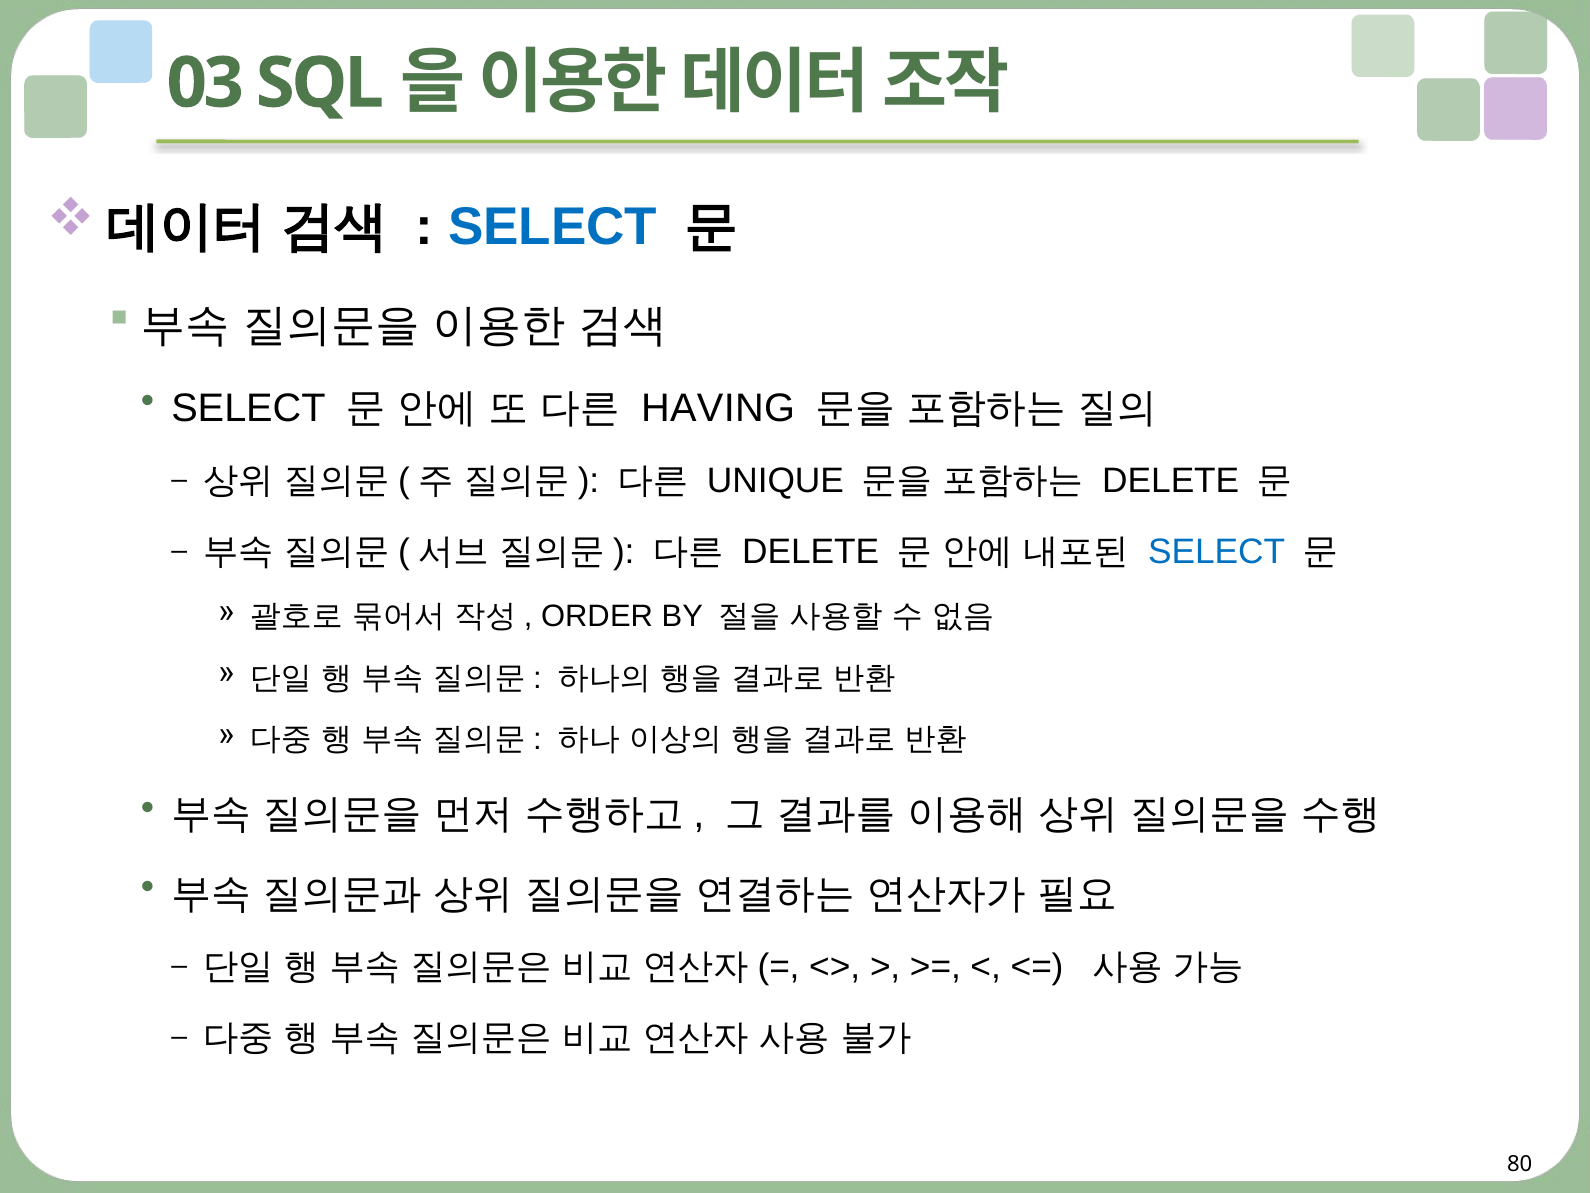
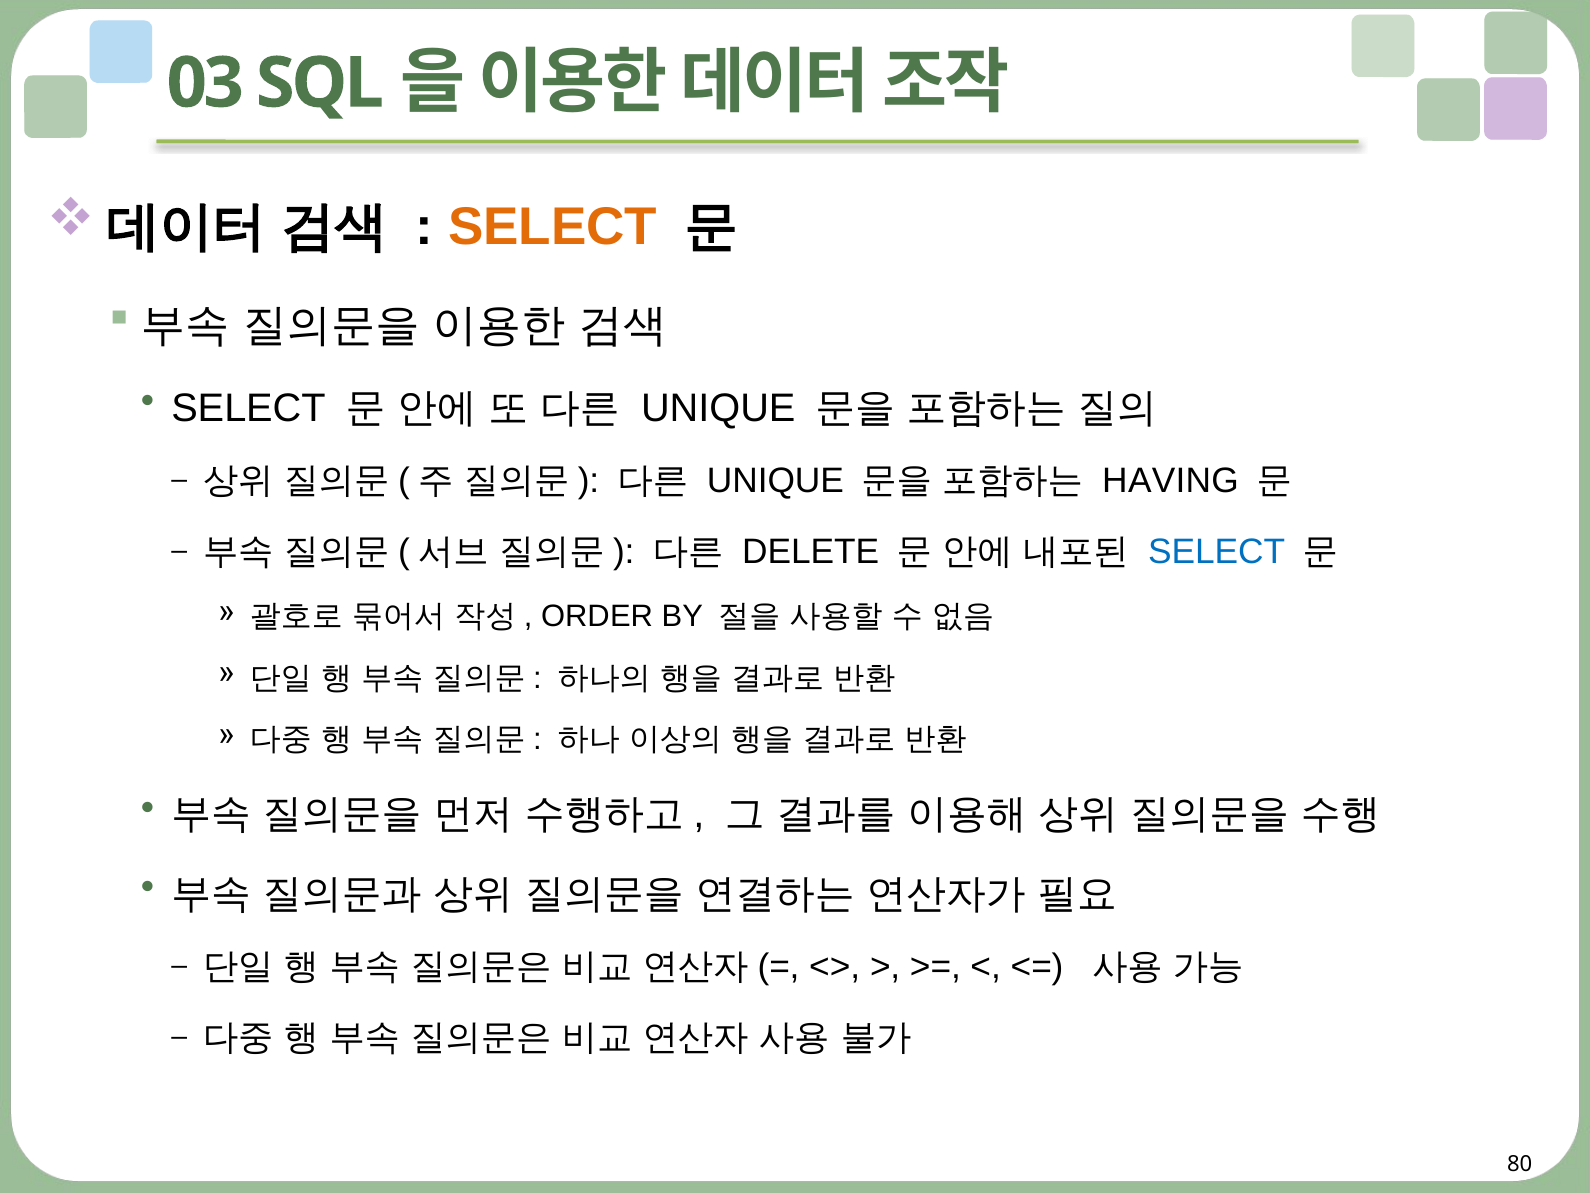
SELECT colour: blue -> orange (553, 227)
HAVING: HAVING -> UNIQUE (718, 408)
DELETE: DELETE -> HAVING (1171, 481)
